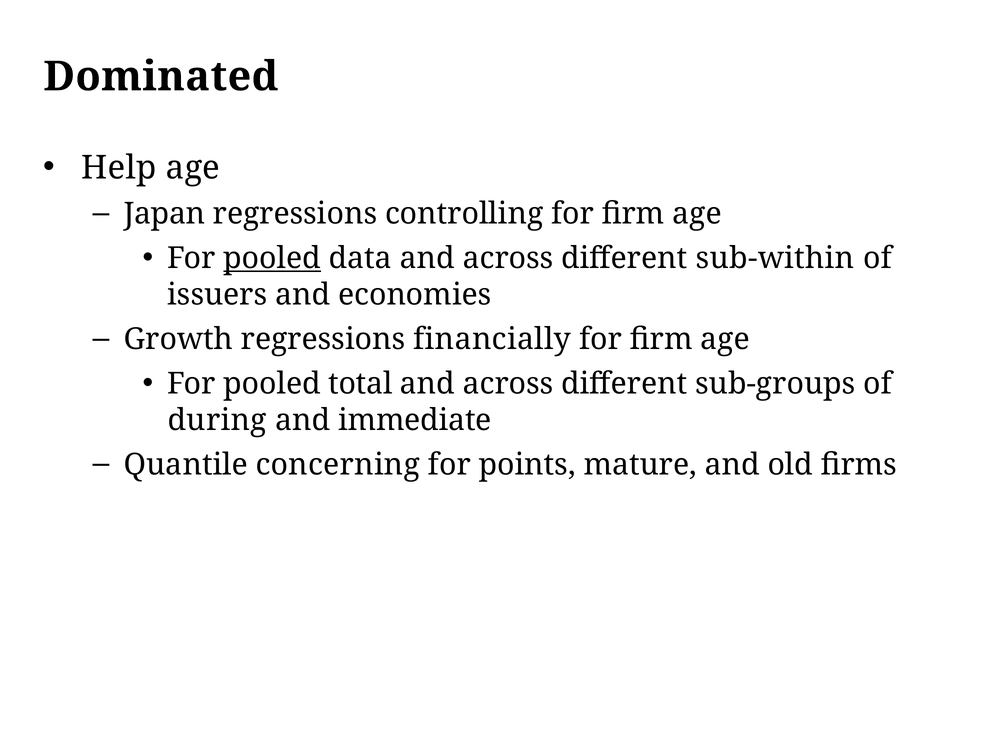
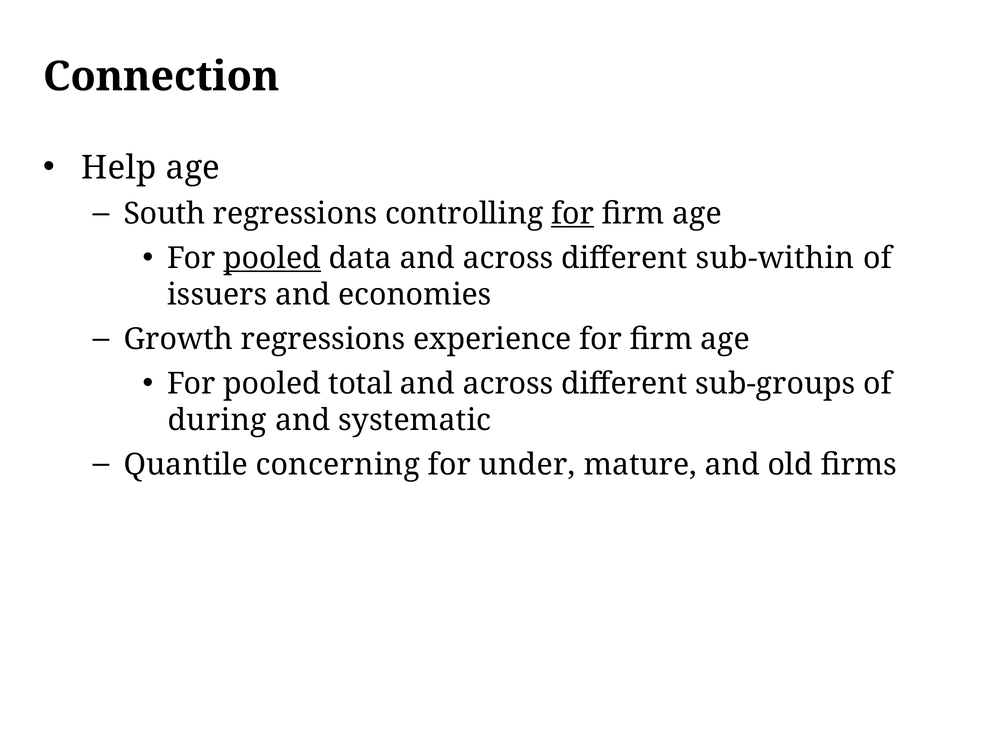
Dominated: Dominated -> Connection (161, 77)
Japan: Japan -> South (165, 214)
for underline: none -> present (573, 214)
financially: financially -> experience (492, 339)
immediate: immediate -> systematic (415, 420)
points: points -> under (527, 465)
